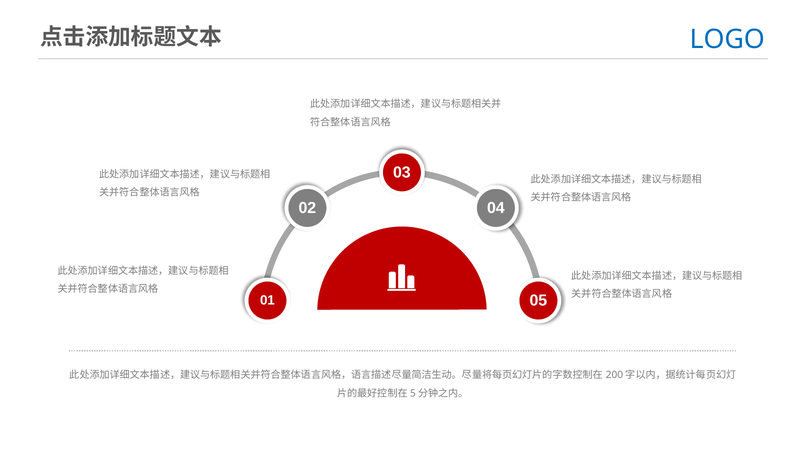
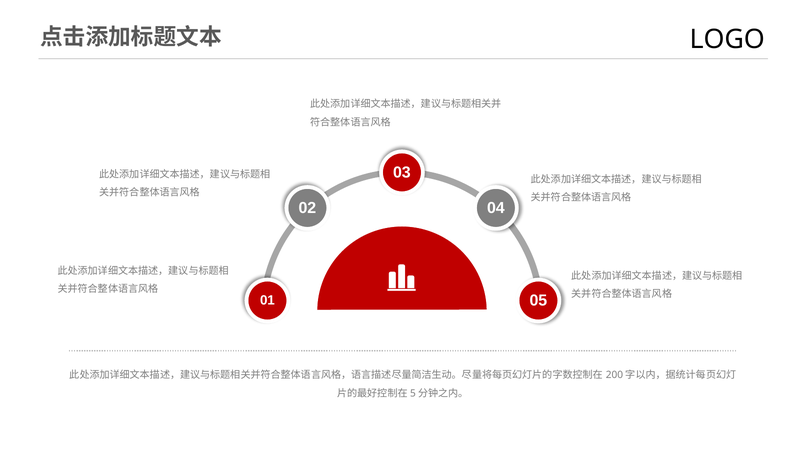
LOGO colour: blue -> black (727, 39)
